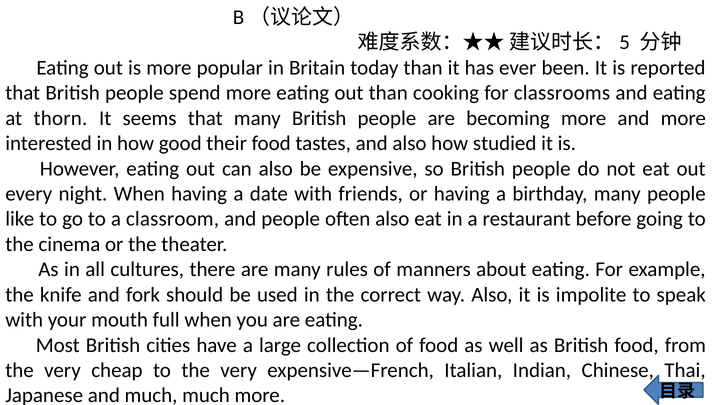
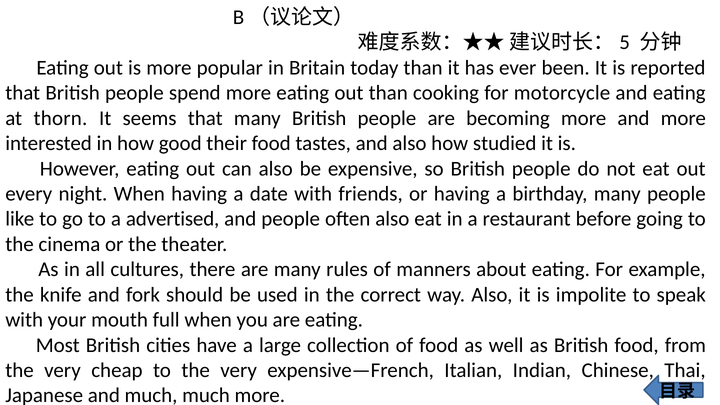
classrooms: classrooms -> motorcycle (562, 93)
classroom: classroom -> advertised (173, 219)
